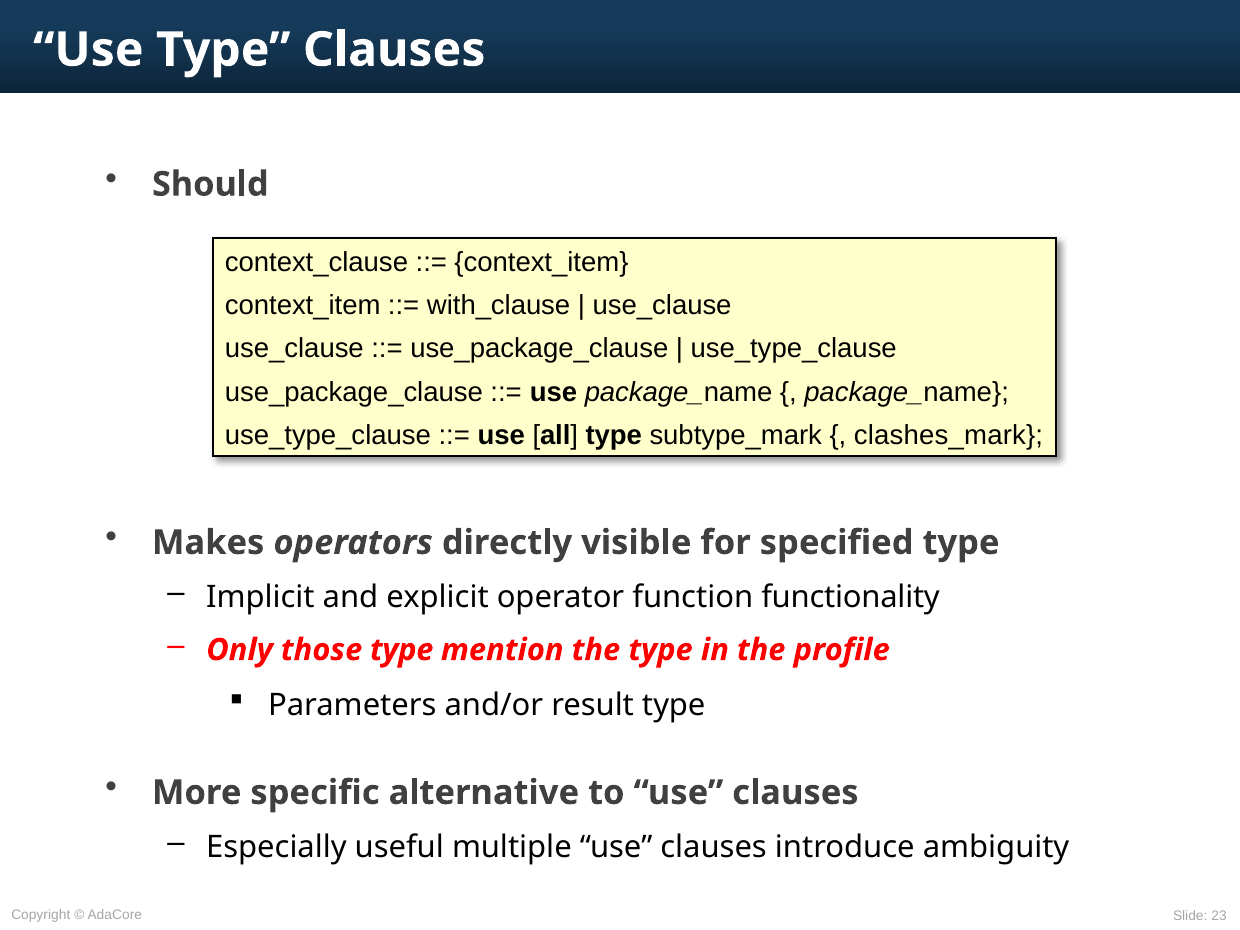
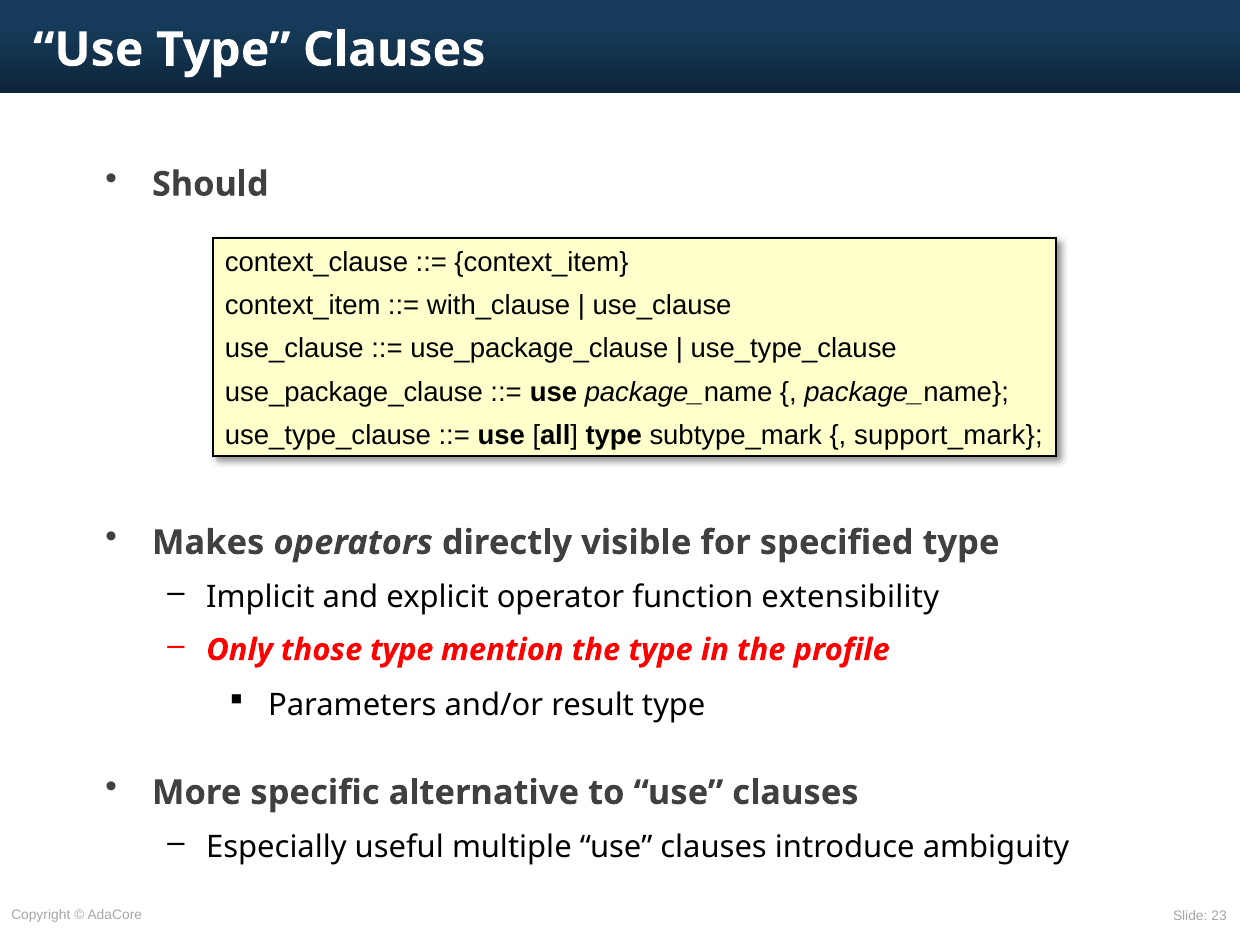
clashes_mark: clashes_mark -> support_mark (948, 436)
functionality: functionality -> extensibility (850, 597)
